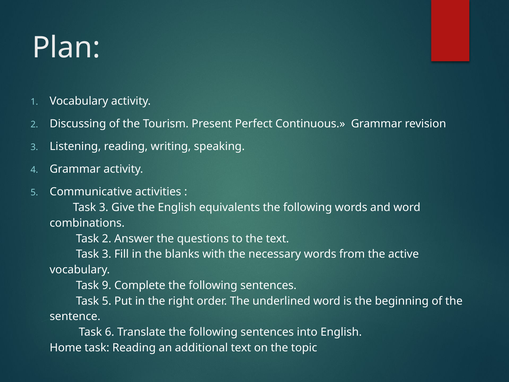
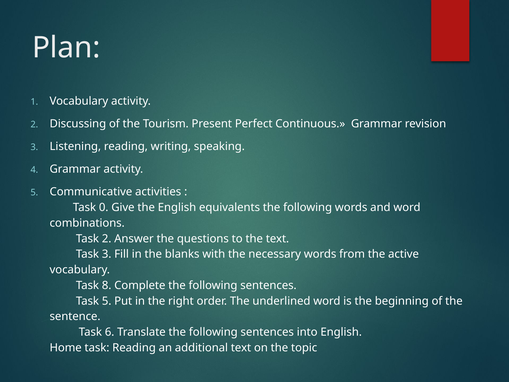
3: 3 -> 0 (104, 207)
9: 9 -> 8 (107, 285)
